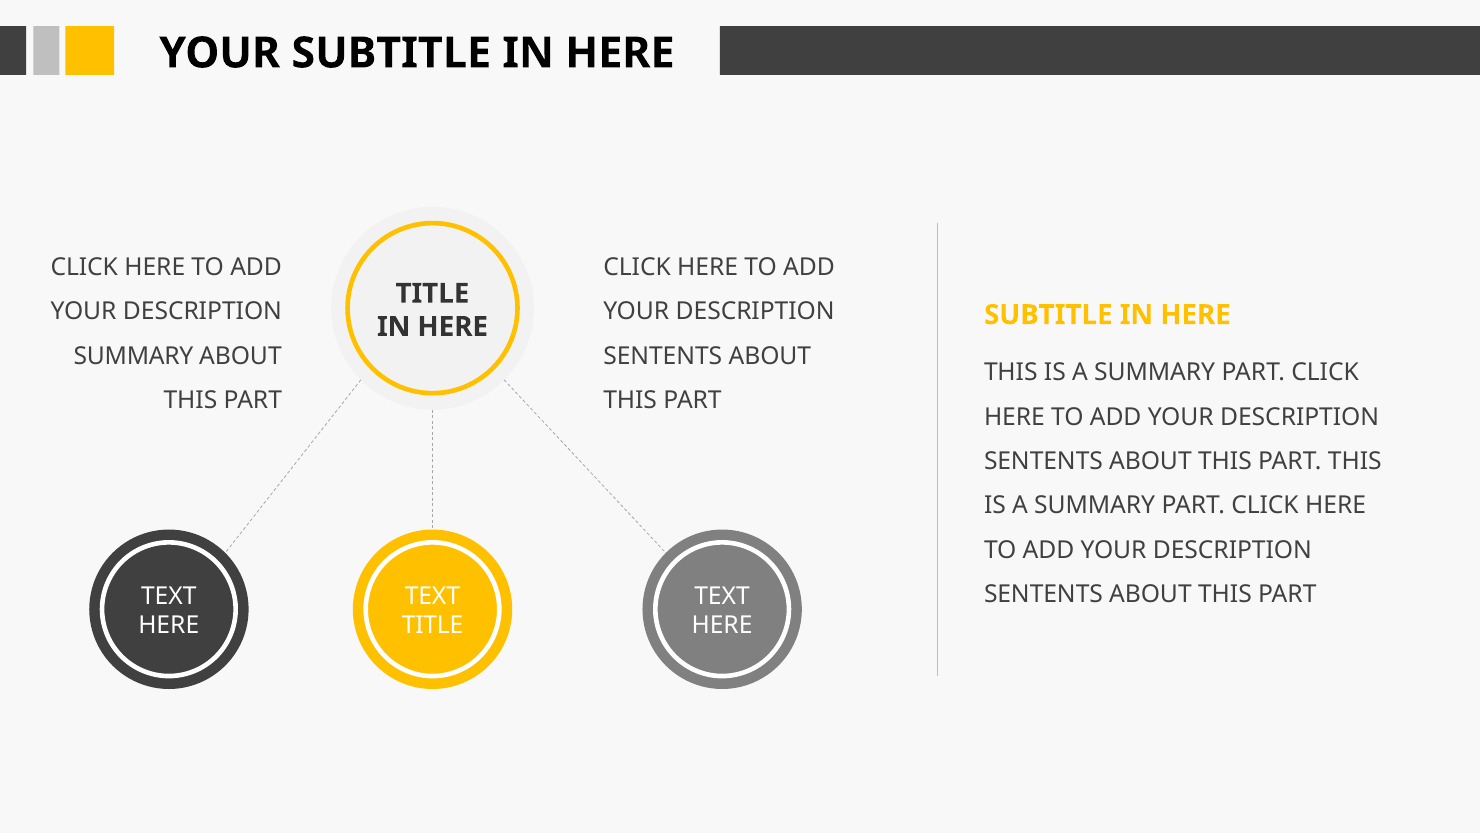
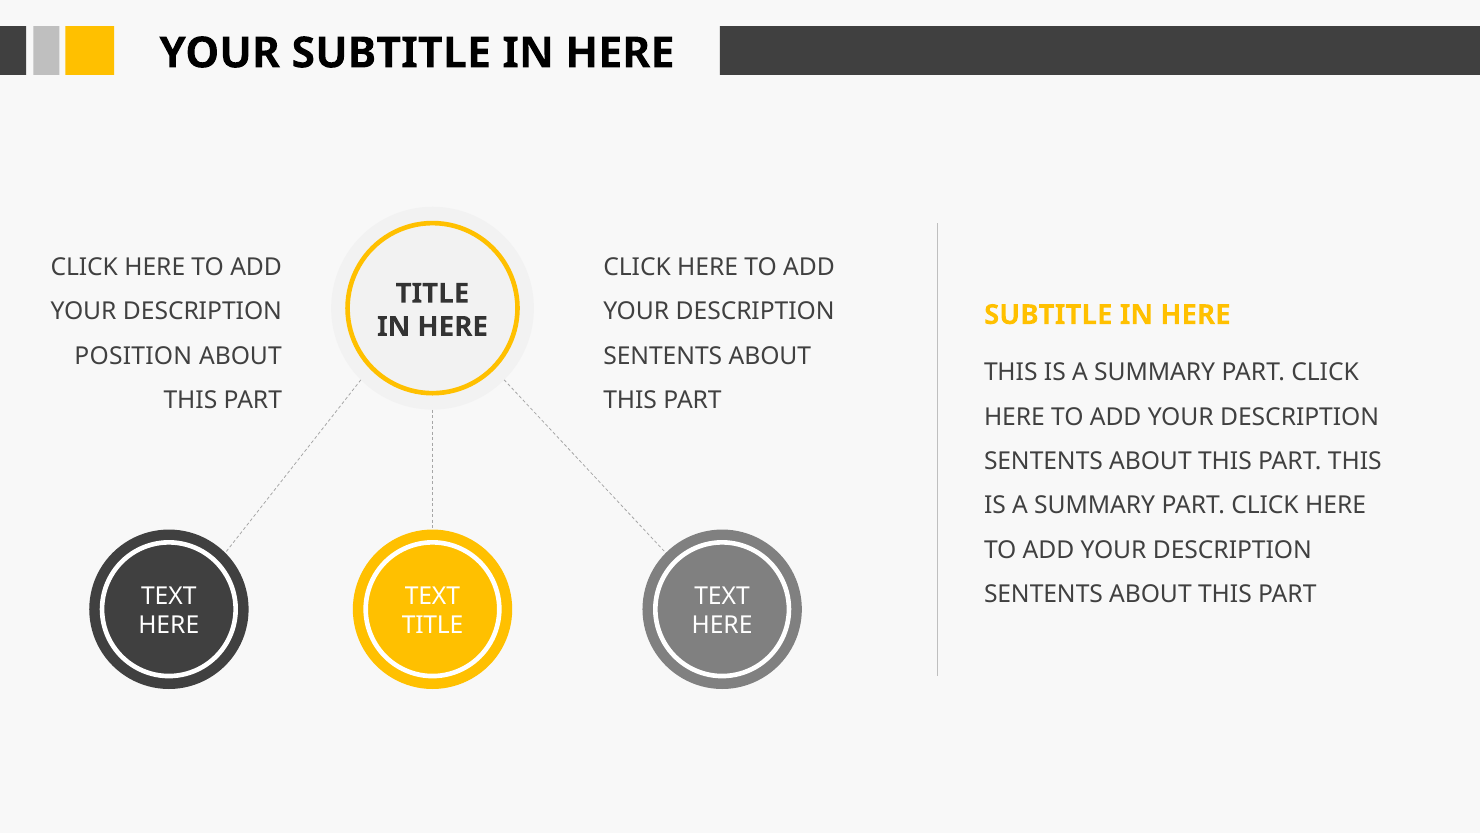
SUMMARY: SUMMARY -> POSITION (133, 356)
